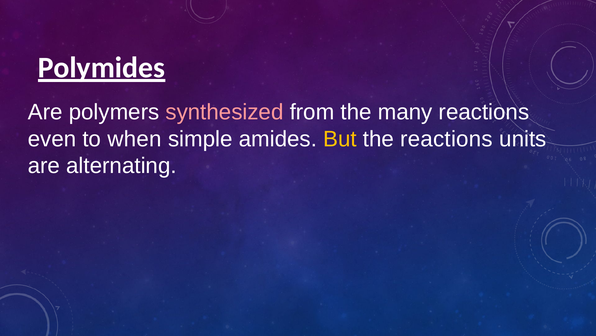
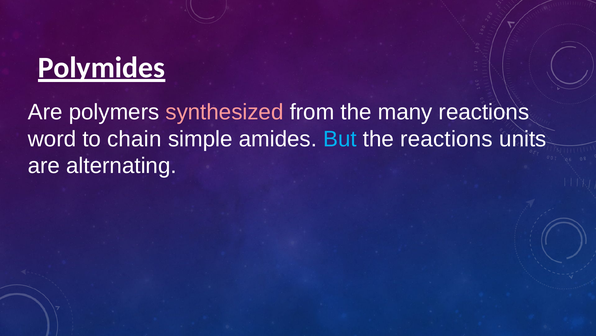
even: even -> word (52, 139)
when: when -> chain (134, 139)
But colour: yellow -> light blue (340, 139)
